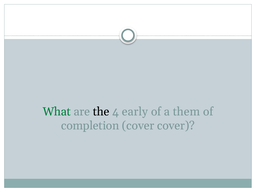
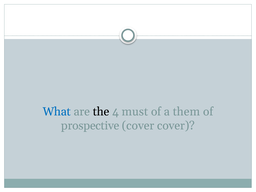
What colour: green -> blue (57, 112)
early: early -> must (135, 112)
completion: completion -> prospective (90, 126)
